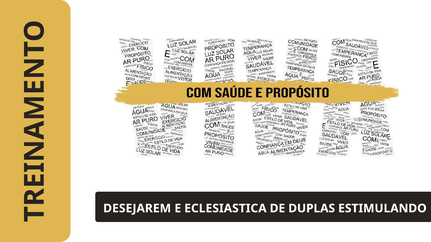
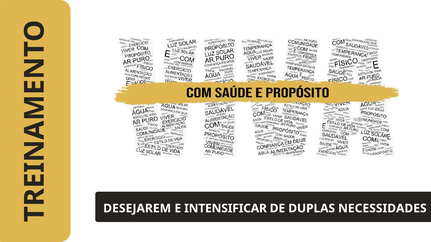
ECLESIASTICA: ECLESIASTICA -> INTENSIFICAR (226, 209)
ESTIMULANDO: ESTIMULANDO -> NECESSIDADES (382, 209)
